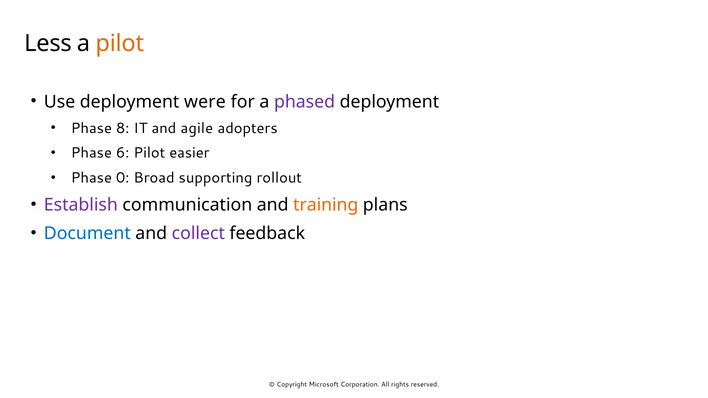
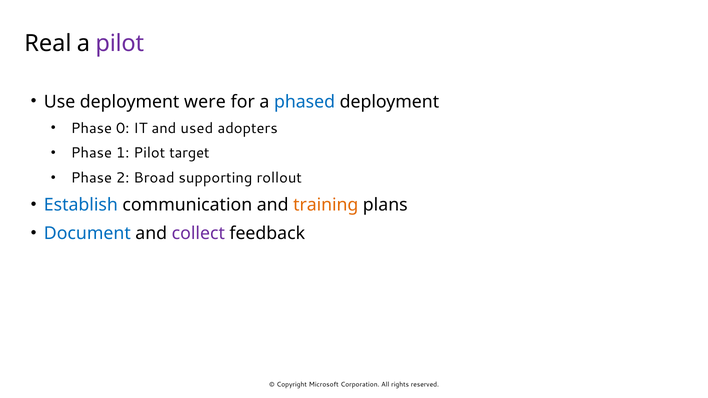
Less: Less -> Real (48, 44)
pilot colour: orange -> purple (120, 44)
phased colour: purple -> blue (305, 102)
8: 8 -> 0 (123, 128)
agile: agile -> used (197, 128)
6: 6 -> 1 (123, 153)
easier: easier -> target (189, 153)
0: 0 -> 2 (123, 178)
Establish colour: purple -> blue (81, 205)
